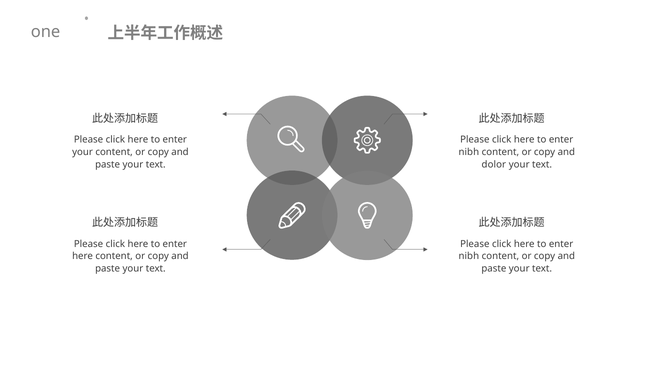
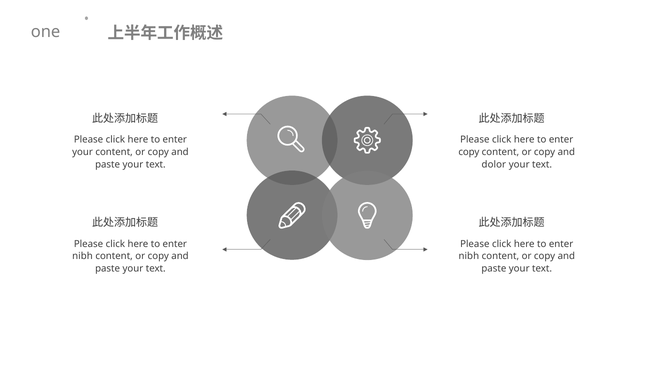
nibh: nibh -> copy (469, 152)
here: here -> nibh (82, 256)
